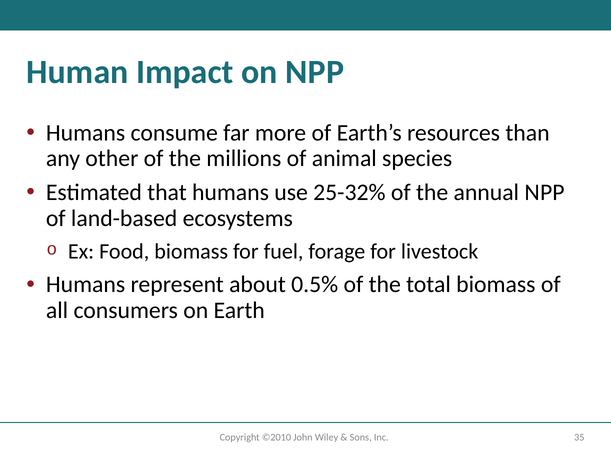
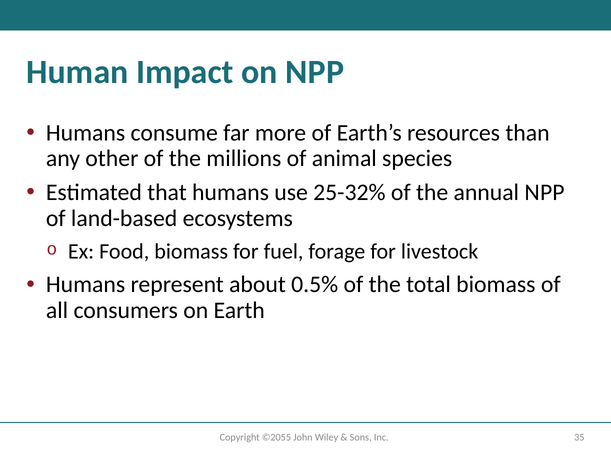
©2010: ©2010 -> ©2055 (276, 438)
